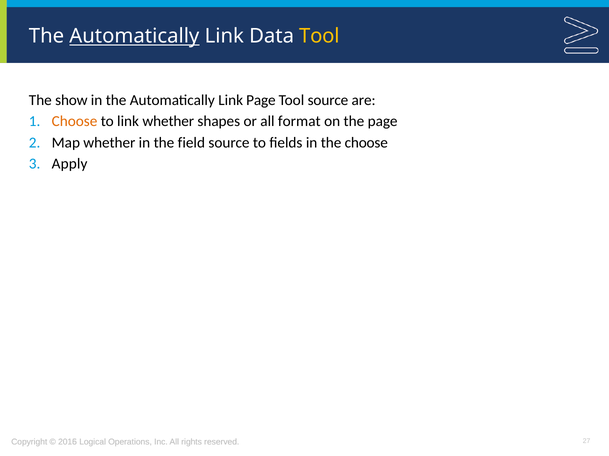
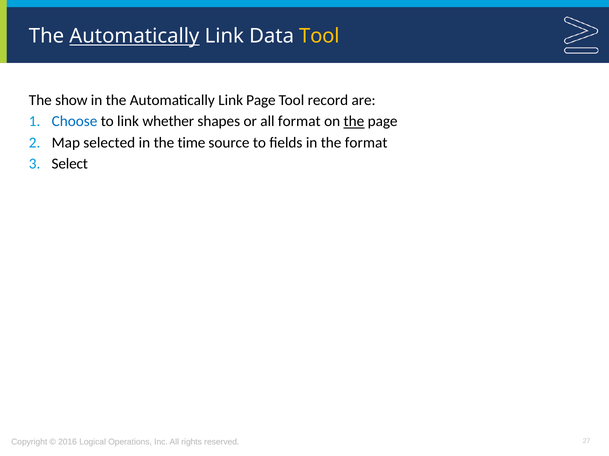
Tool source: source -> record (328, 100)
Choose colour: orange -> blue (75, 122)
the underline: none -> present (354, 122)
Map whether: whether -> selected (109, 143)
field: field -> time (191, 143)
the choose: choose -> format (366, 143)
Apply: Apply -> Select (70, 164)
